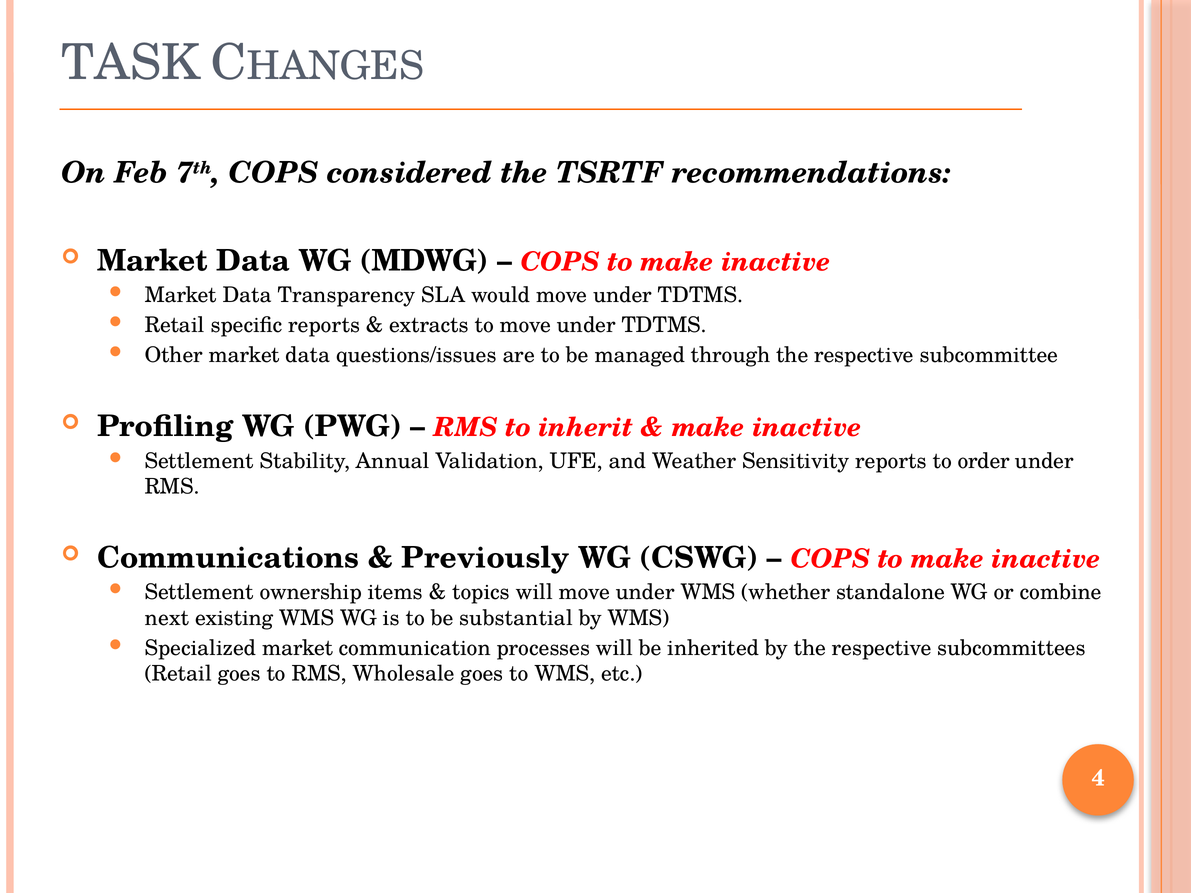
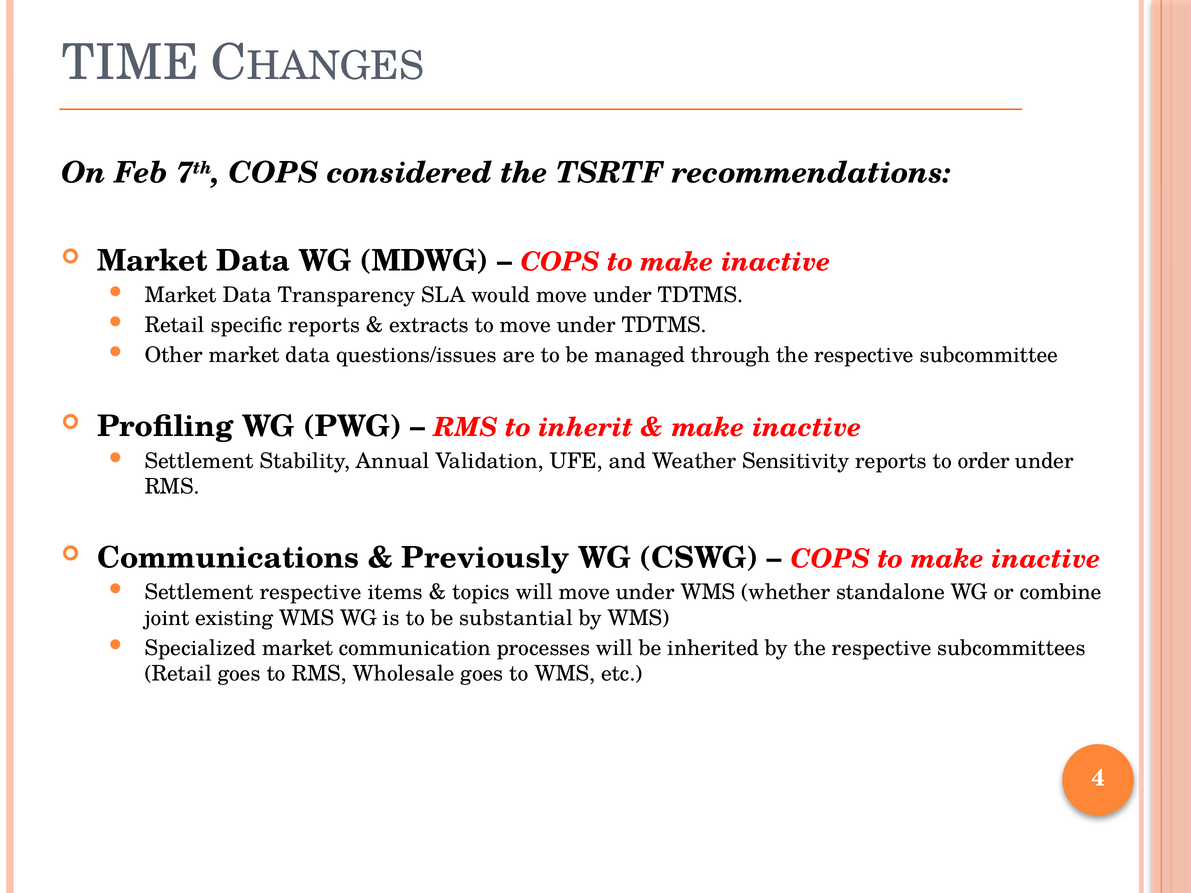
TASK: TASK -> TIME (130, 63)
Settlement ownership: ownership -> respective (311, 592)
next: next -> joint (167, 618)
